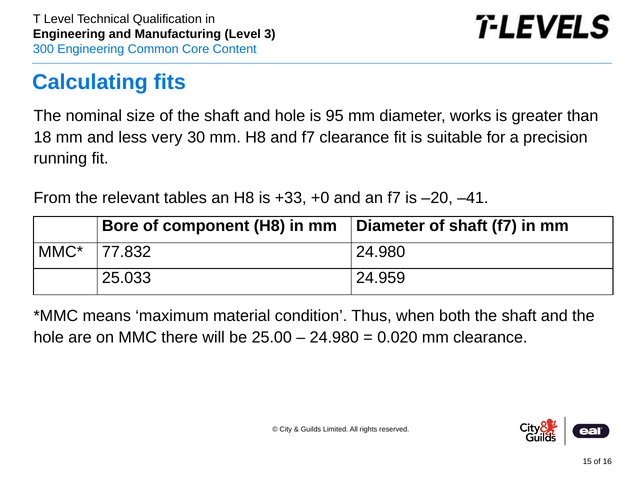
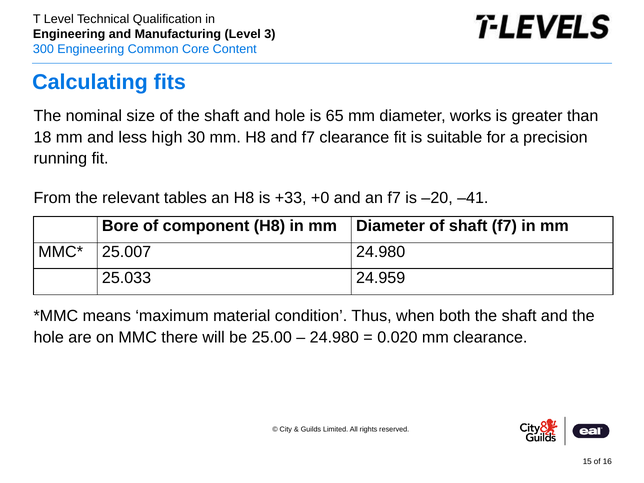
95: 95 -> 65 (335, 116)
very: very -> high (167, 137)
77.832: 77.832 -> 25.007 (127, 252)
